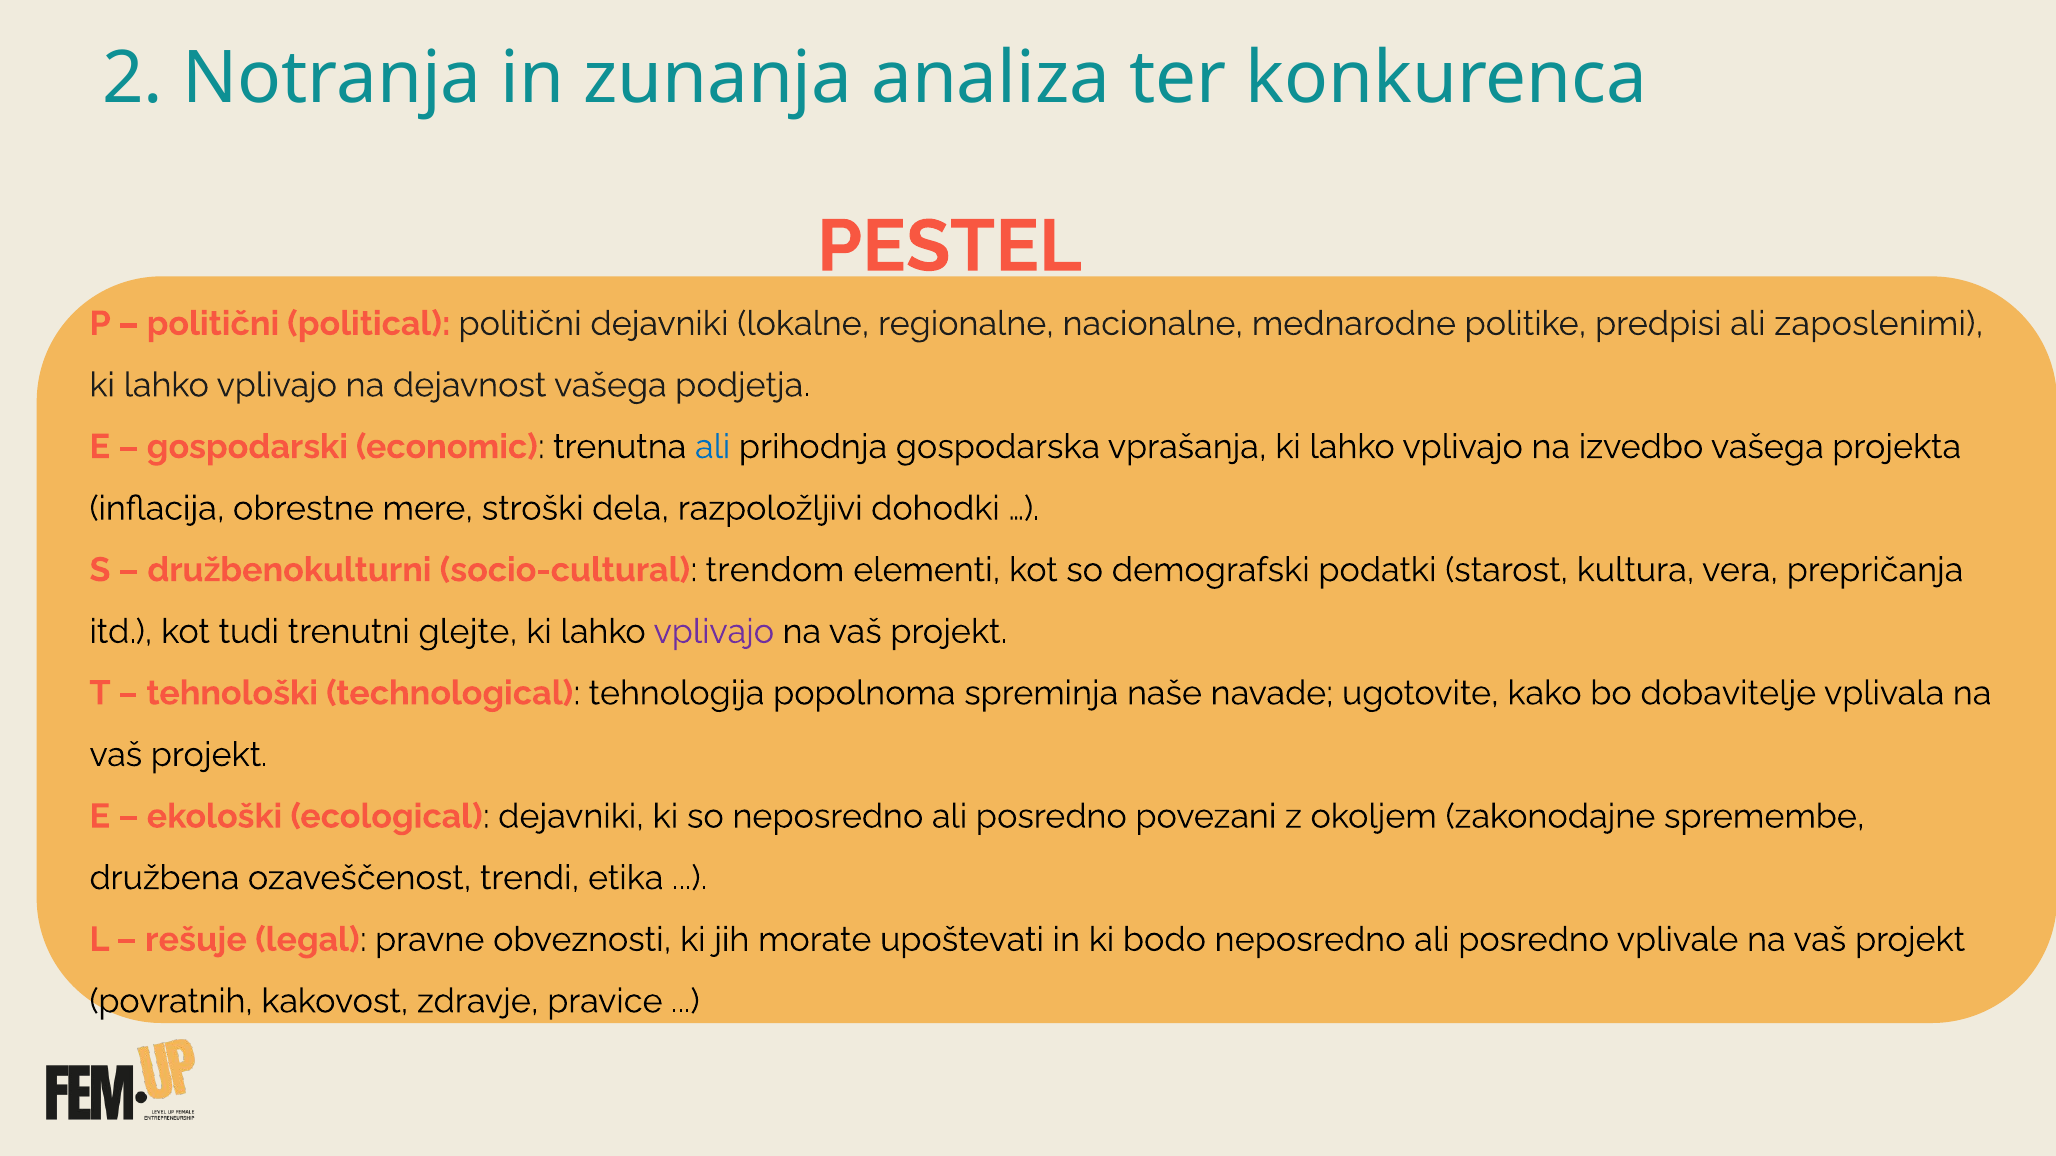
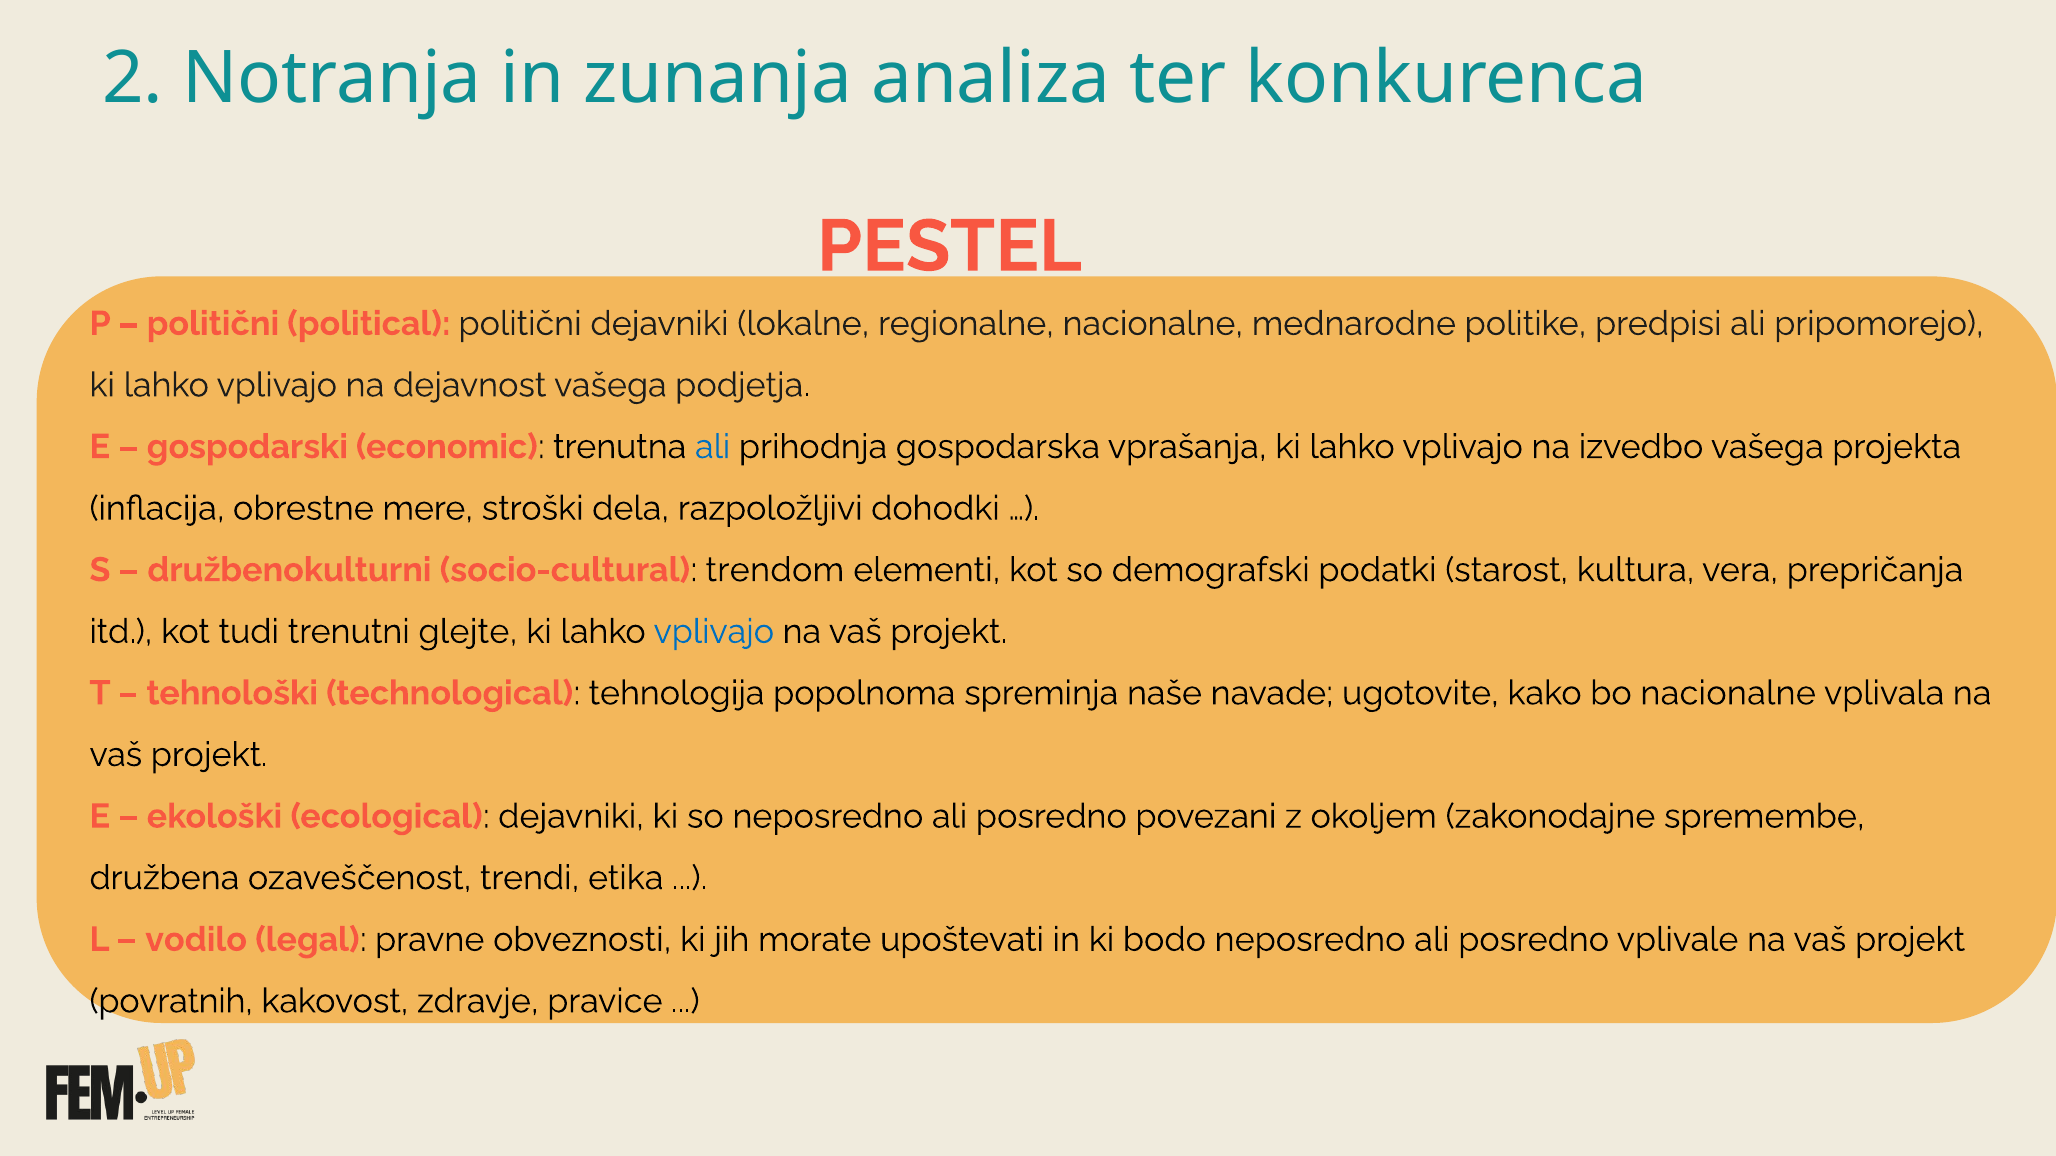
zaposlenimi: zaposlenimi -> pripomorejo (1879, 324)
vplivajo colour: purple -> blue (714, 632)
bo dobavitelje: dobavitelje -> nacionalne (1728, 693)
rešuje: rešuje -> vodilo (196, 940)
